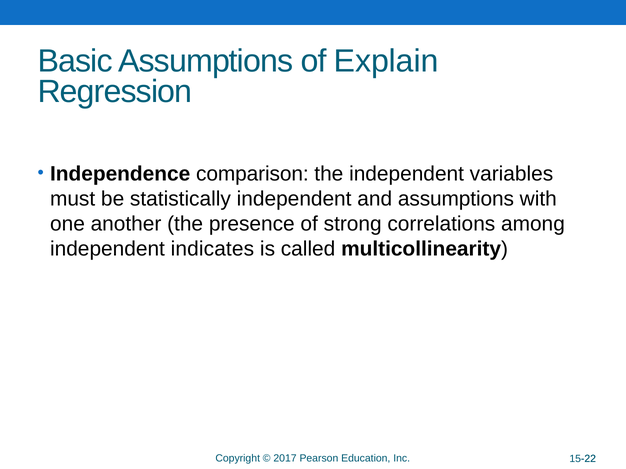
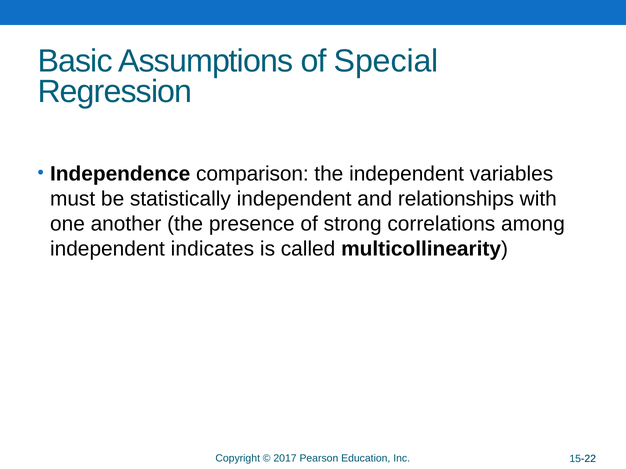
Explain: Explain -> Special (386, 61)
and assumptions: assumptions -> relationships (456, 199)
